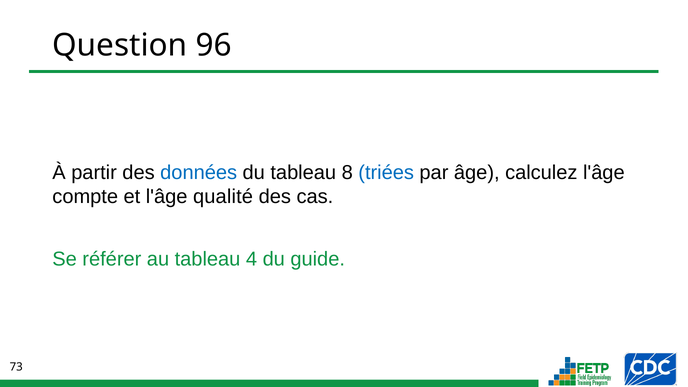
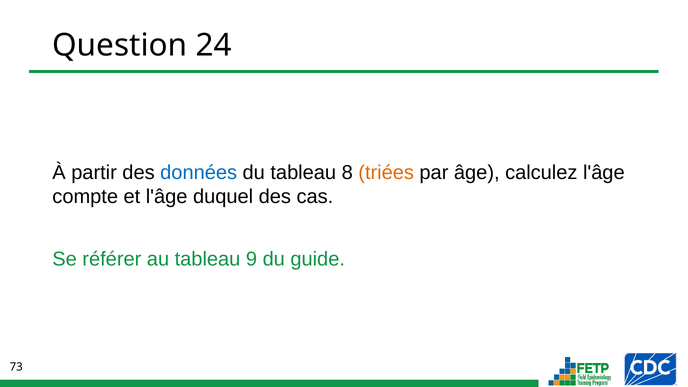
96: 96 -> 24 (214, 45)
triées colour: blue -> orange (386, 172)
qualité: qualité -> duquel (223, 197)
4: 4 -> 9 (251, 259)
